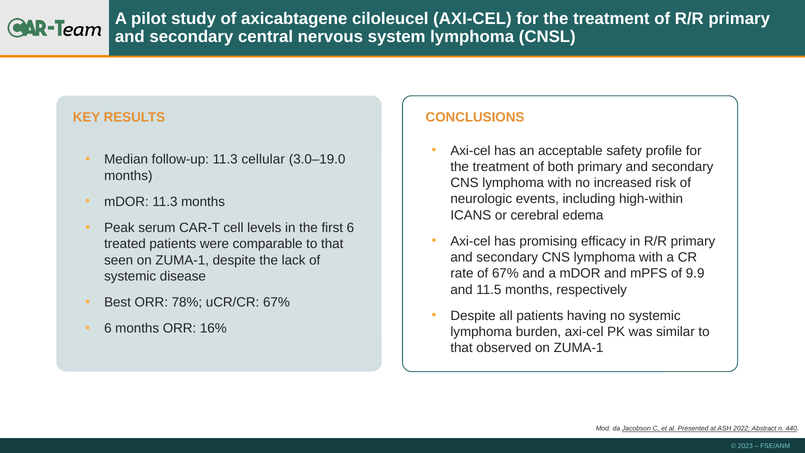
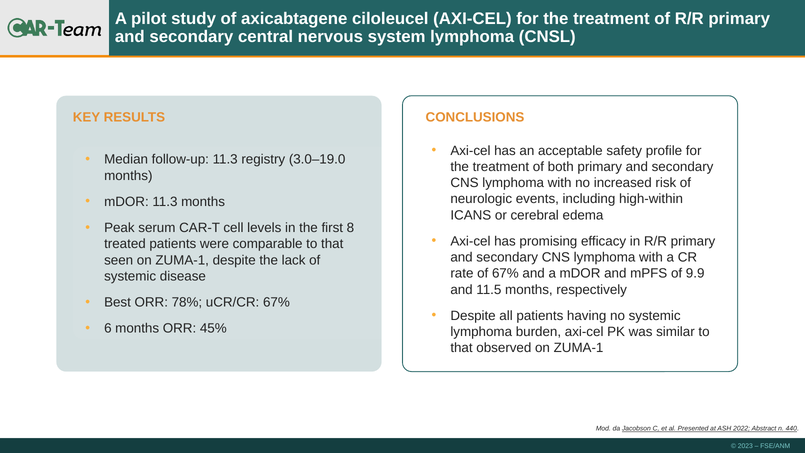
cellular: cellular -> registry (263, 159)
first 6: 6 -> 8 (350, 228)
16%: 16% -> 45% (213, 328)
